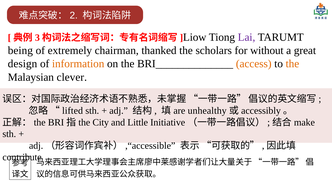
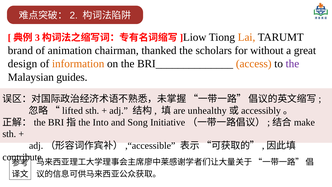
Lai colour: purple -> orange (247, 37)
being: being -> brand (20, 50)
extremely: extremely -> animation (70, 50)
the colour: orange -> purple (292, 64)
clever: clever -> guides (72, 77)
City: City -> Into (101, 122)
Little: Little -> Song (138, 122)
